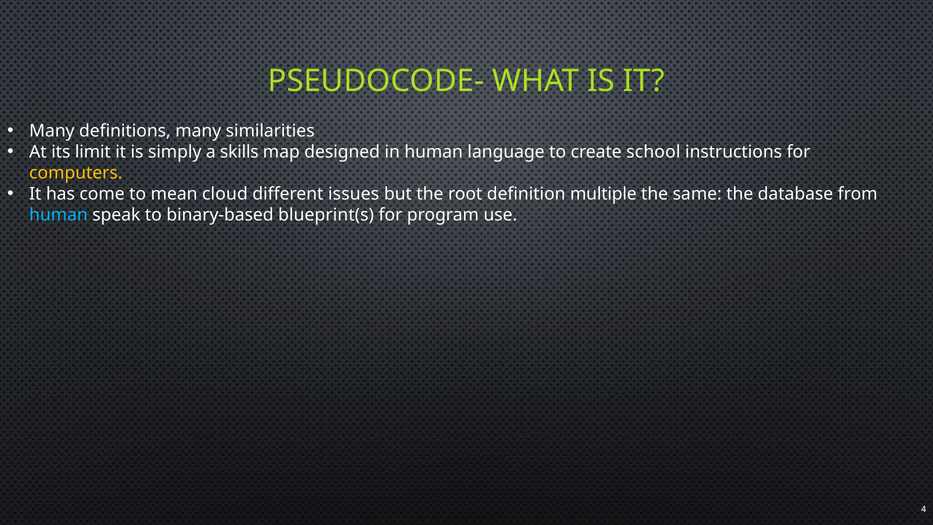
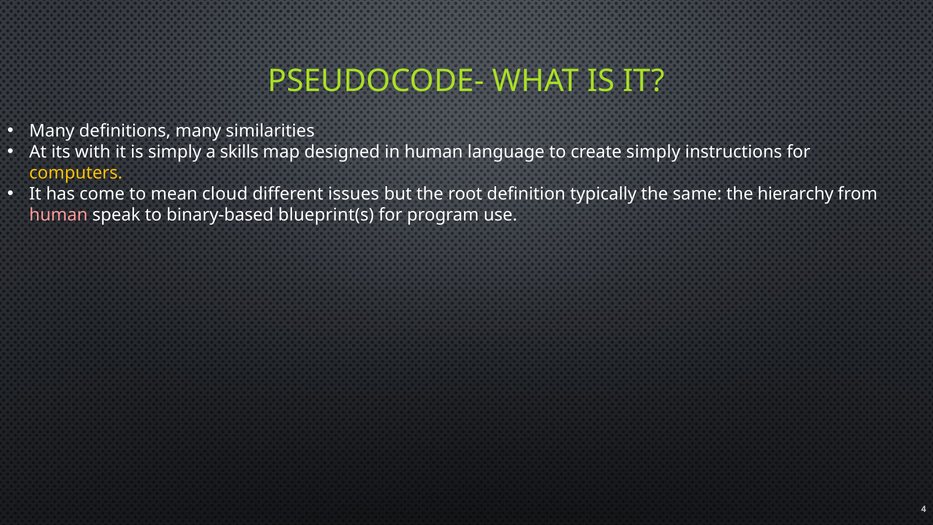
limit: limit -> with (93, 152)
create school: school -> simply (653, 152)
multiple: multiple -> typically (603, 194)
database: database -> hierarchy (796, 194)
human colour: light blue -> pink (58, 215)
